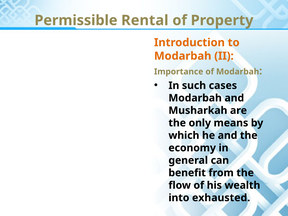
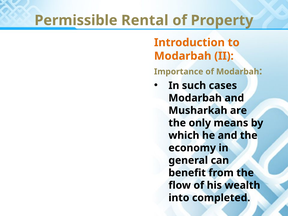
exhausted: exhausted -> completed (221, 198)
